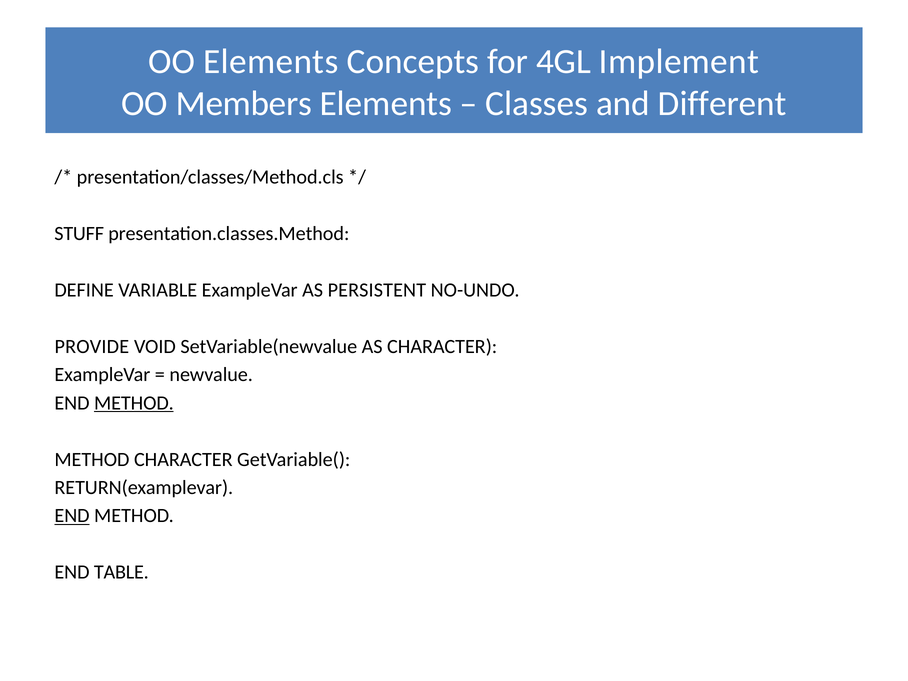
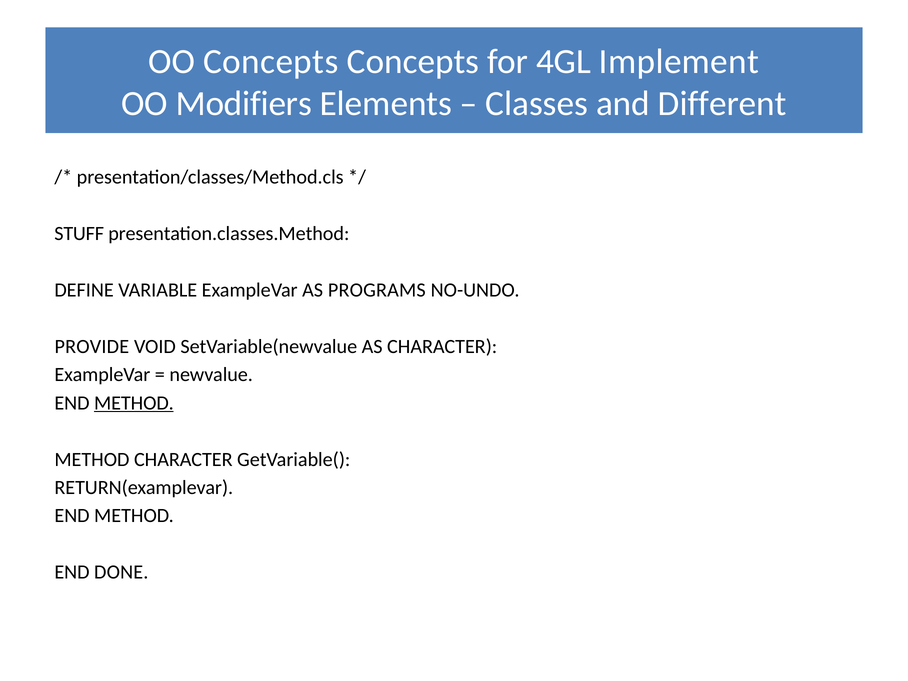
OO Elements: Elements -> Concepts (271, 61)
Members: Members -> Modifiers (244, 104)
PERSISTENT: PERSISTENT -> PROGRAMS (377, 290)
END underline: present -> none (72, 516)
TABLE: TABLE -> DONE (121, 572)
